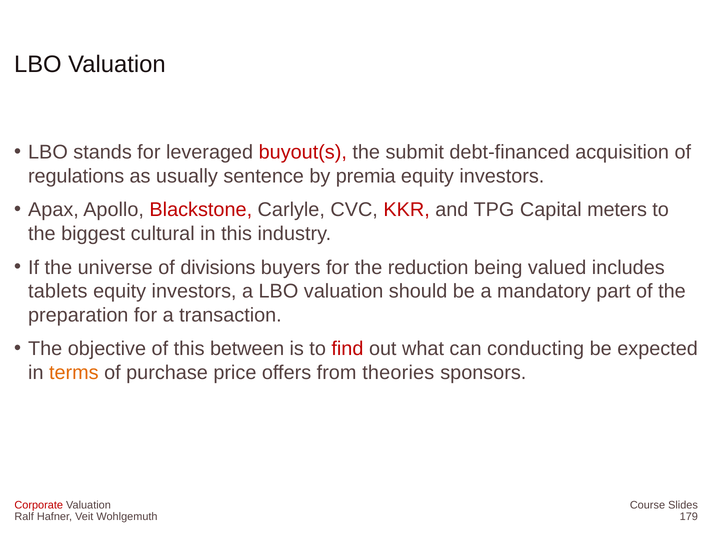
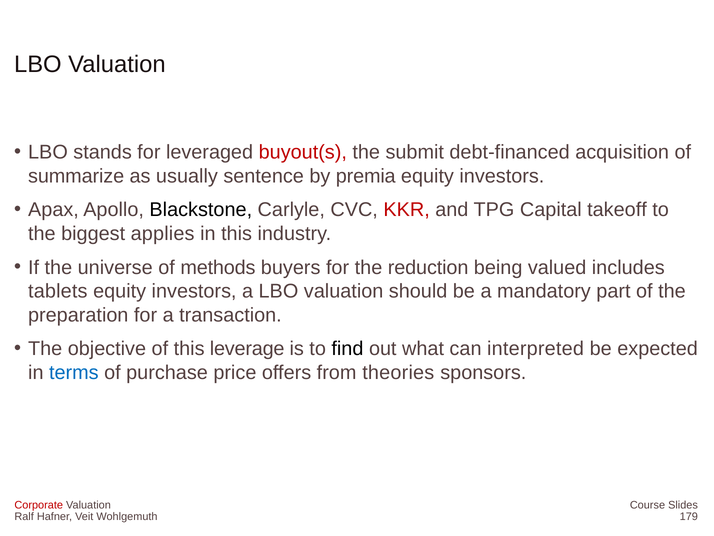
regulations: regulations -> summarize (76, 176)
Blackstone colour: red -> black (201, 210)
meters: meters -> takeoff (617, 210)
cultural: cultural -> applies (163, 234)
divisions: divisions -> methods (218, 267)
between: between -> leverage (247, 349)
find colour: red -> black (347, 349)
conducting: conducting -> interpreted (536, 349)
terms colour: orange -> blue (74, 372)
